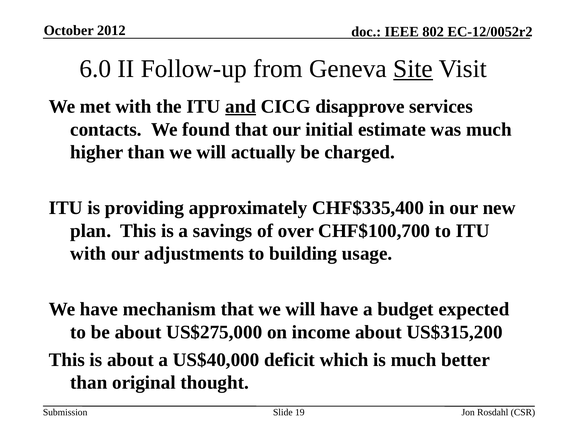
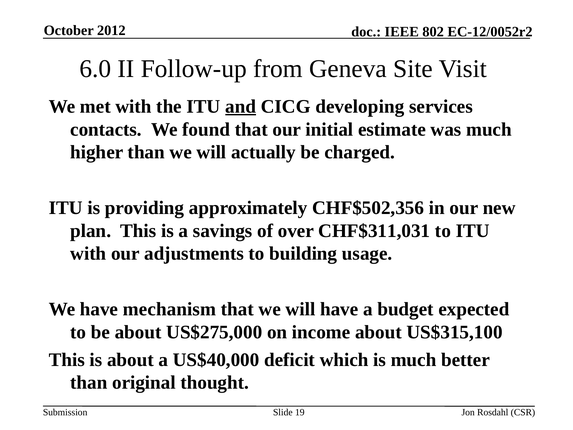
Site underline: present -> none (413, 69)
disapprove: disapprove -> developing (360, 106)
CHF$335,400: CHF$335,400 -> CHF$502,356 (368, 208)
CHF$100,700: CHF$100,700 -> CHF$311,031 (374, 231)
US$315,200: US$315,200 -> US$315,100 (455, 332)
